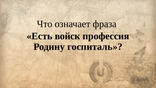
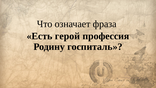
войск: войск -> герой (67, 36)
